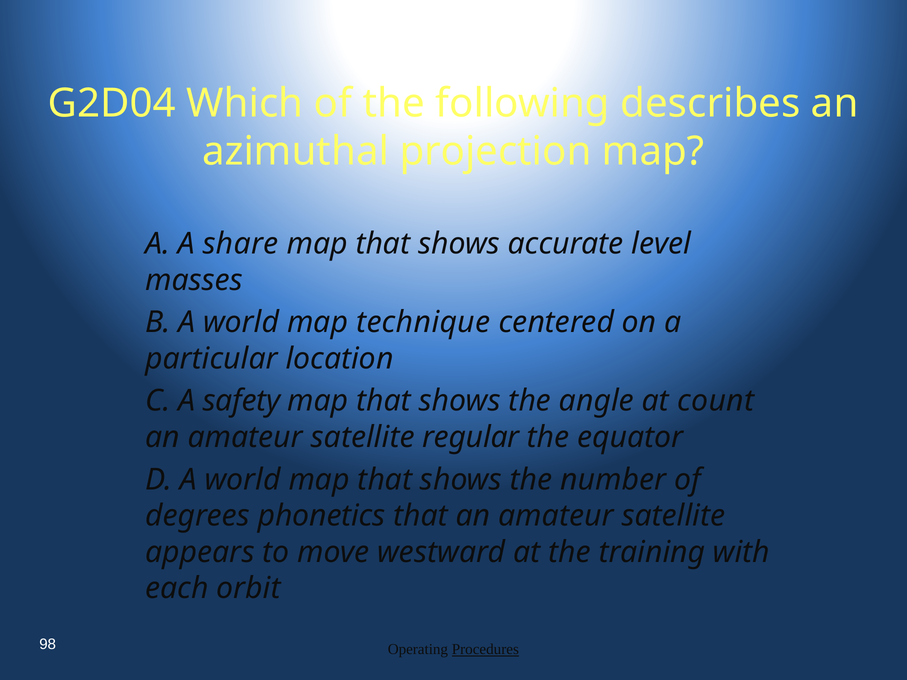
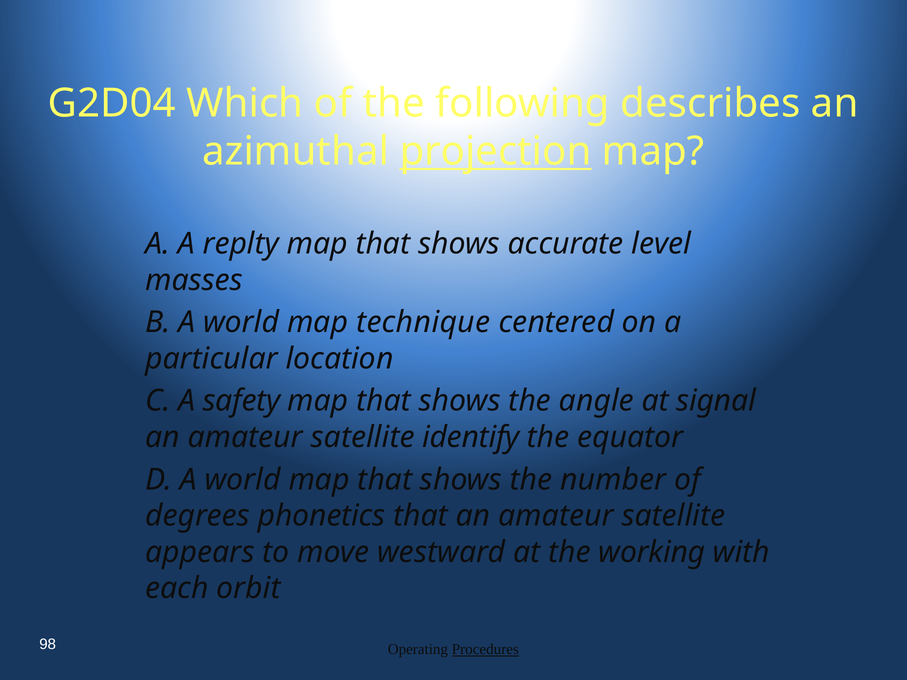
projection underline: none -> present (495, 152)
share: share -> replty (241, 244)
count: count -> signal (716, 401)
regular: regular -> identify (471, 437)
training: training -> working (652, 552)
